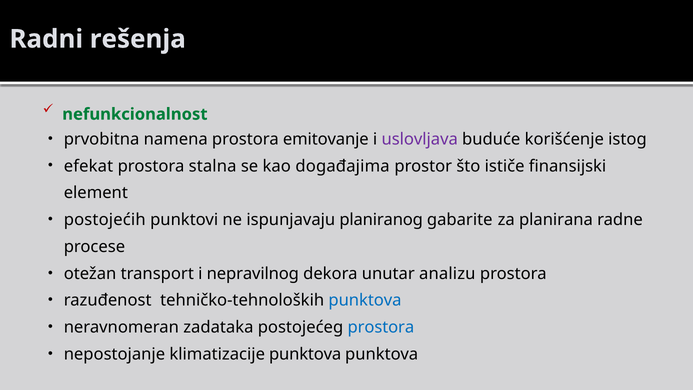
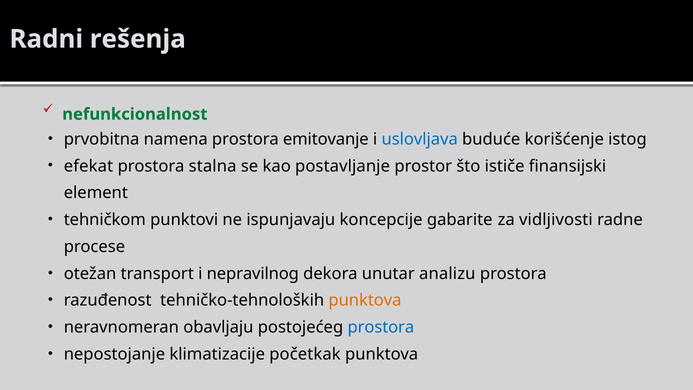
uslovljava colour: purple -> blue (420, 139)
događajima: događajima -> postavljanje (343, 166)
postojećih: postojećih -> tehničkom (105, 220)
planiranog: planiranog -> koncepcije (381, 220)
planirana: planirana -> vidljivosti (556, 220)
punktova colour: blue -> orange (365, 300)
zadataka: zadataka -> obavljaju (218, 327)
klimatizacije punktova: punktova -> početkak (305, 354)
